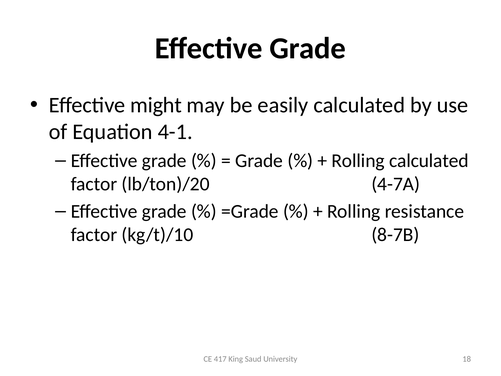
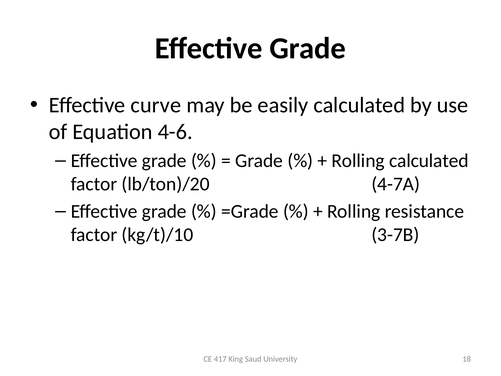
might: might -> curve (156, 105)
4-1: 4-1 -> 4-6 (175, 132)
8-7B: 8-7B -> 3-7B (395, 235)
